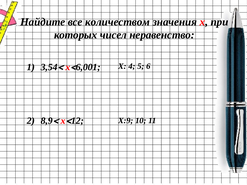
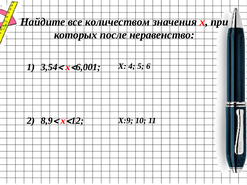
чисел: чисел -> после (113, 35)
